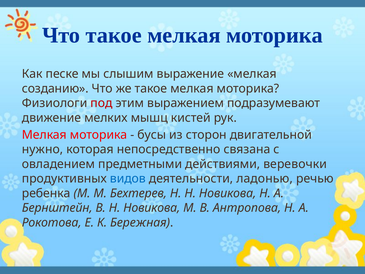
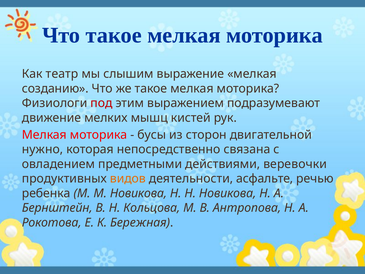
песке: песке -> театр (62, 74)
видов colour: blue -> orange (128, 178)
ладонью: ладонью -> асфальте (265, 178)
М Бехтерев: Бехтерев -> Новикова (138, 193)
В Н Новикова: Новикова -> Кольцова (152, 208)
